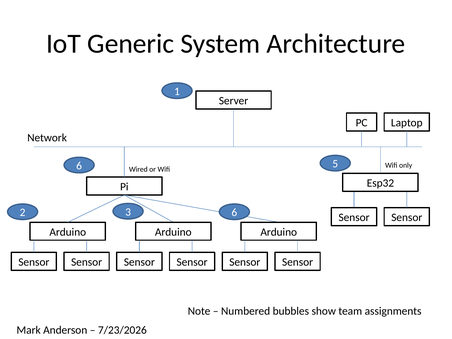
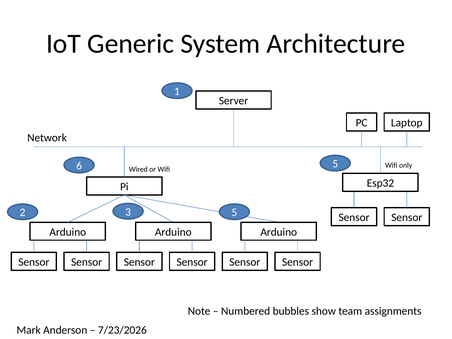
3 6: 6 -> 5 (234, 213)
